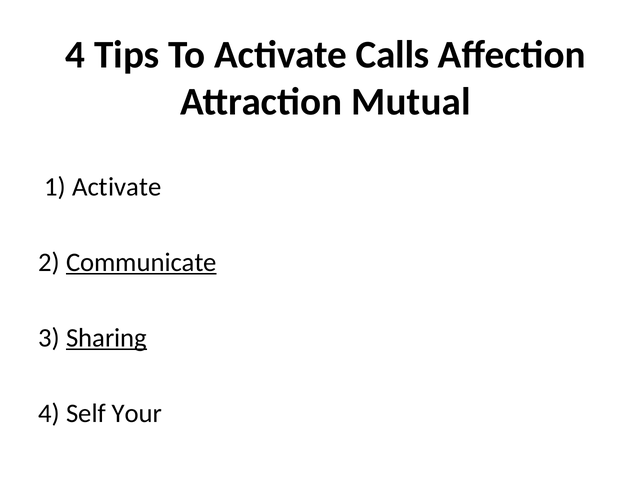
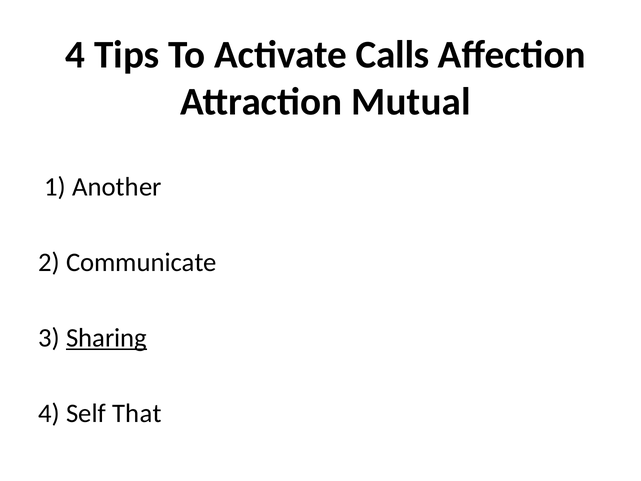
1 Activate: Activate -> Another (117, 187)
Communicate underline: present -> none (141, 262)
Your: Your -> That (137, 413)
